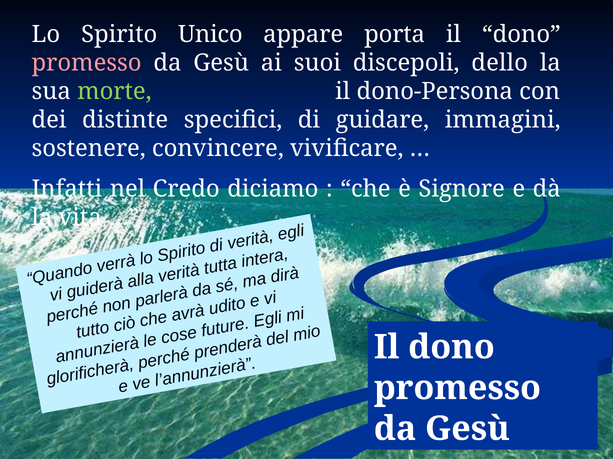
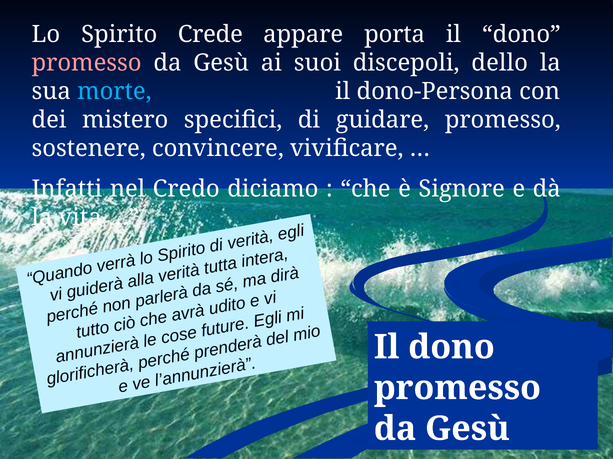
Unico: Unico -> Crede (210, 34)
morte colour: light green -> light blue (114, 92)
distinte: distinte -> mistero (125, 120)
guidare immagini: immagini -> promesso (503, 120)
